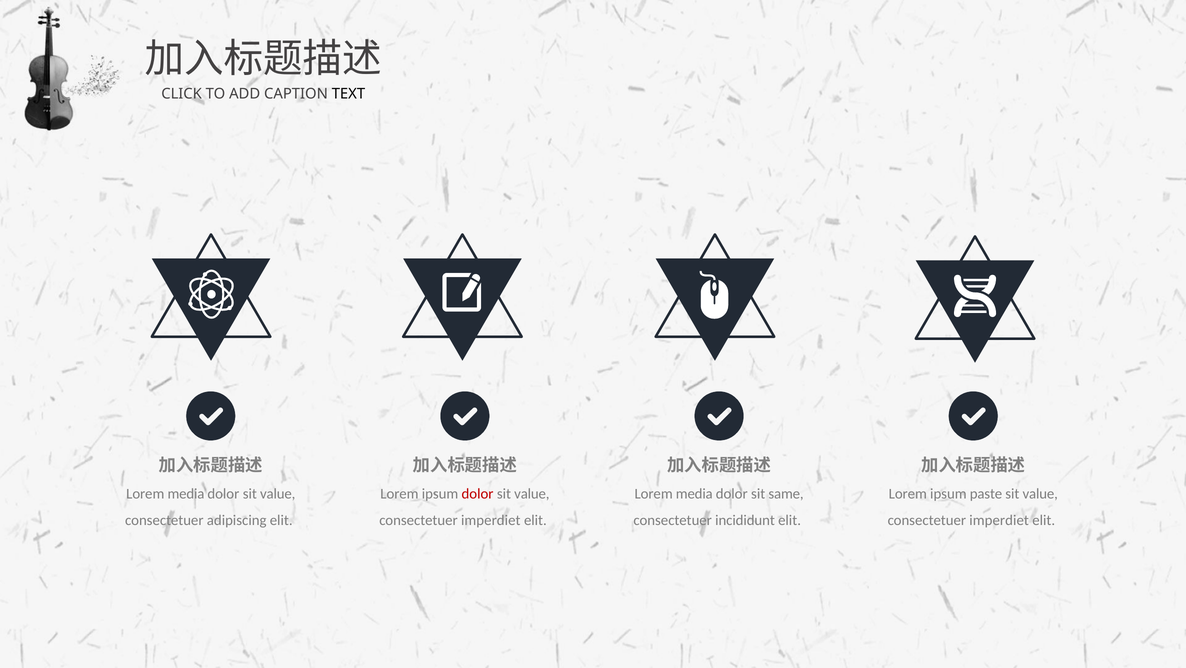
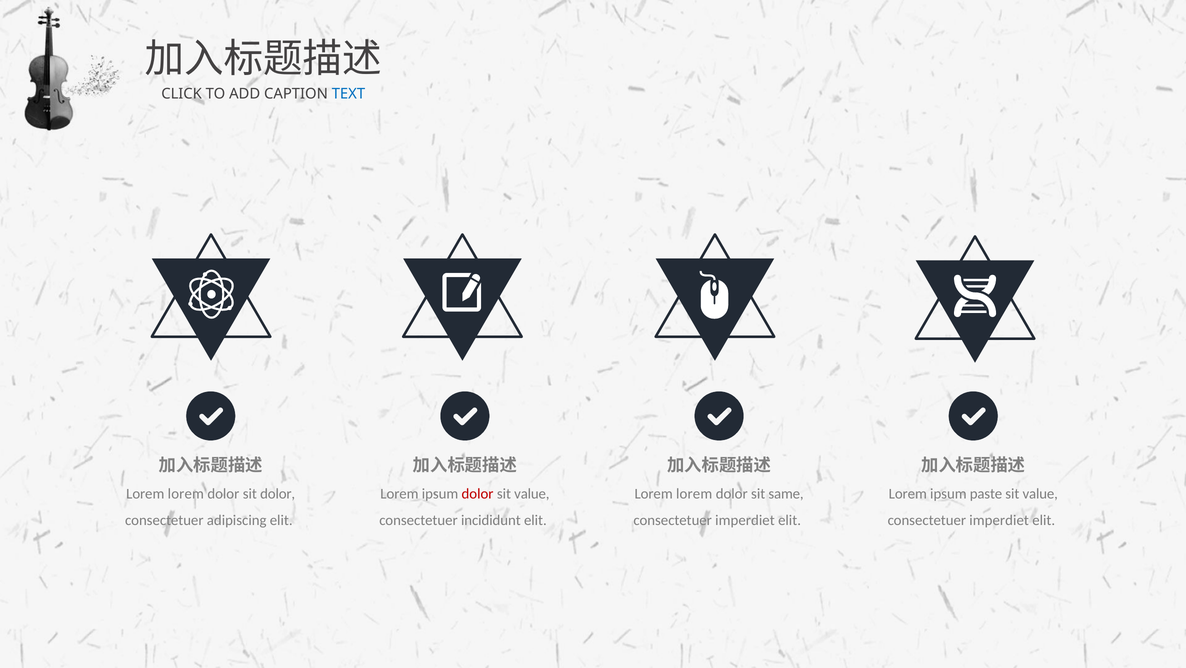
TEXT colour: black -> blue (348, 94)
media: media -> lorem (186, 493)
value: value -> dolor (278, 493)
media: media -> lorem (694, 493)
imperdiet: imperdiet -> incididunt (491, 520)
incididunt: incididunt -> imperdiet (745, 520)
